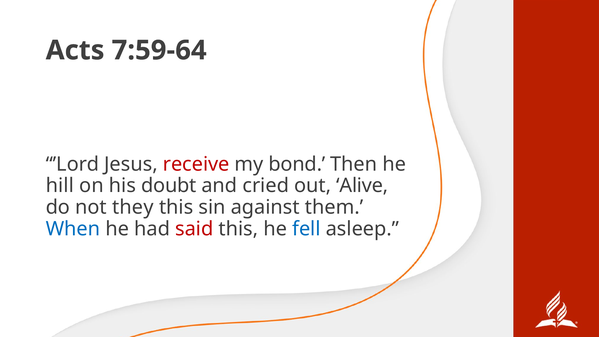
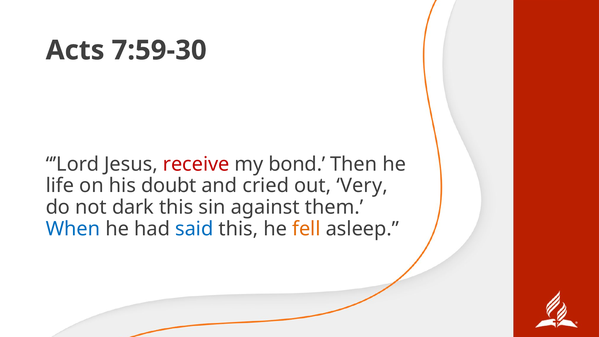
7:59-64: 7:59-64 -> 7:59-30 (159, 50)
hill: hill -> life (60, 186)
Alive: Alive -> Very (362, 186)
they: they -> dark (133, 207)
said colour: red -> blue (194, 229)
fell colour: blue -> orange (306, 229)
